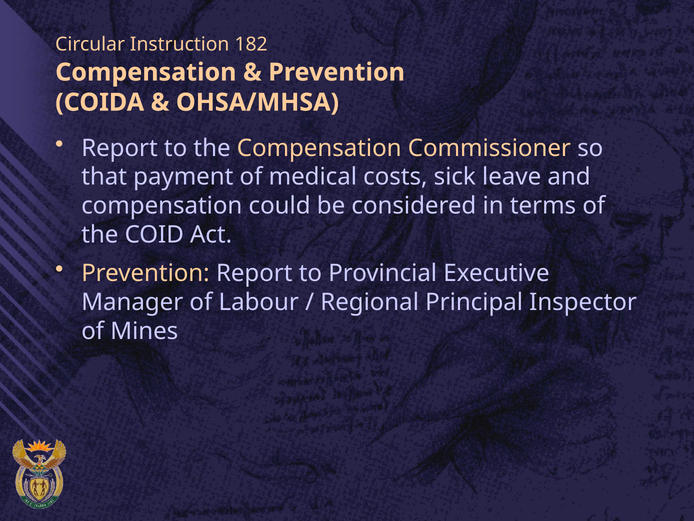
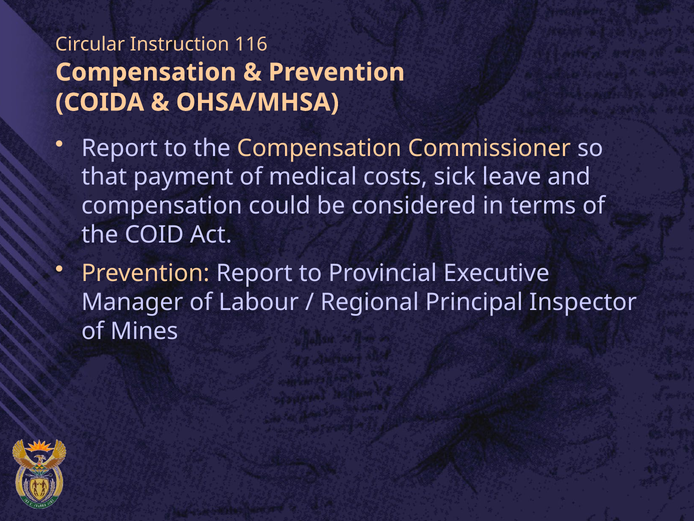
182: 182 -> 116 (251, 44)
